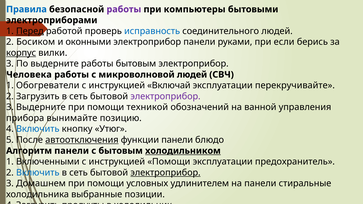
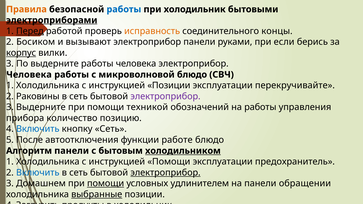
Правила colour: blue -> orange (26, 9)
работы colour: purple -> blue (124, 9)
при компьютеры: компьютеры -> холодильник (195, 9)
электроприборами underline: none -> present (52, 20)
исправность colour: blue -> orange (152, 31)
соединительного людей: людей -> концы (277, 31)
оконными: оконными -> вызывают (88, 42)
работы бытовым: бытовым -> человека (136, 64)
микроволновой людей: людей -> блюдо (192, 75)
Обогреватели: Обогреватели -> Холодильника (48, 86)
инструкцией Включай: Включай -> Позиции (169, 86)
2 Загрузить: Загрузить -> Раковины (38, 96)
на ванной: ванной -> работы (260, 107)
вынимайте: вынимайте -> количество (72, 118)
кнопку Утюг: Утюг -> Сеть (111, 129)
автоотключения underline: present -> none (82, 140)
функции панели: панели -> работе (177, 140)
Включенными: Включенными -> Холодильника (48, 162)
помощи underline: none -> present (106, 184)
стиральные: стиральные -> обращении (305, 184)
выбранные underline: none -> present (97, 194)
